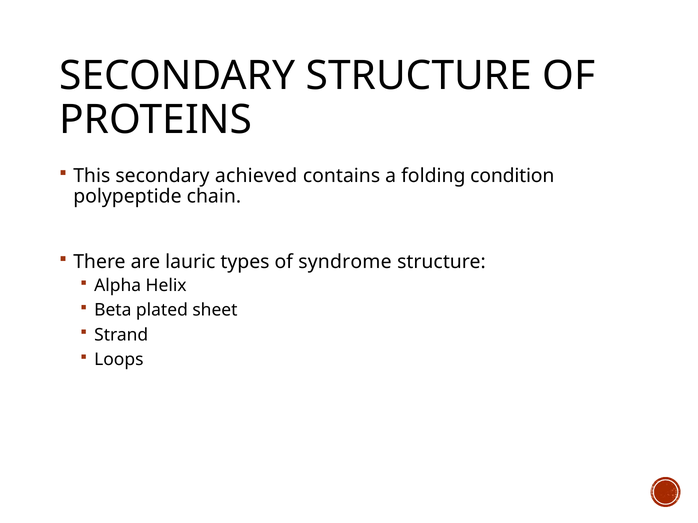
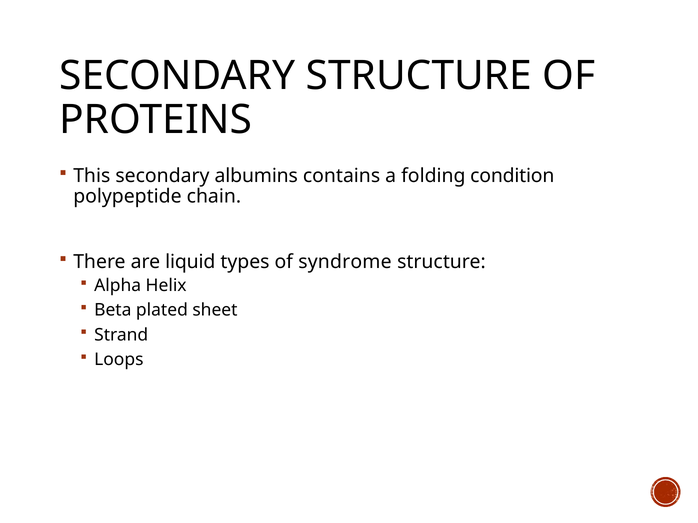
achieved: achieved -> albumins (256, 176)
lauric: lauric -> liquid (190, 262)
